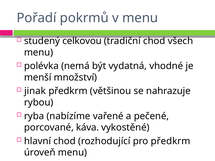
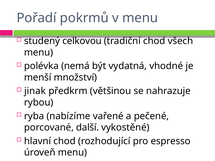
káva: káva -> další (88, 128)
pro předkrm: předkrm -> espresso (171, 141)
